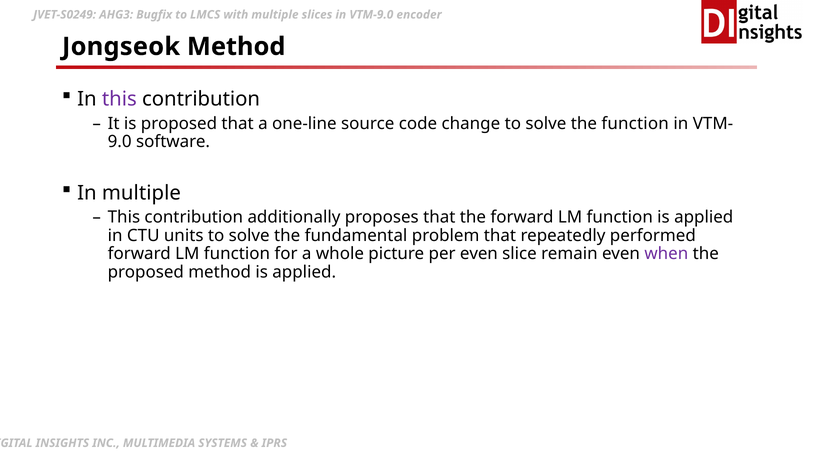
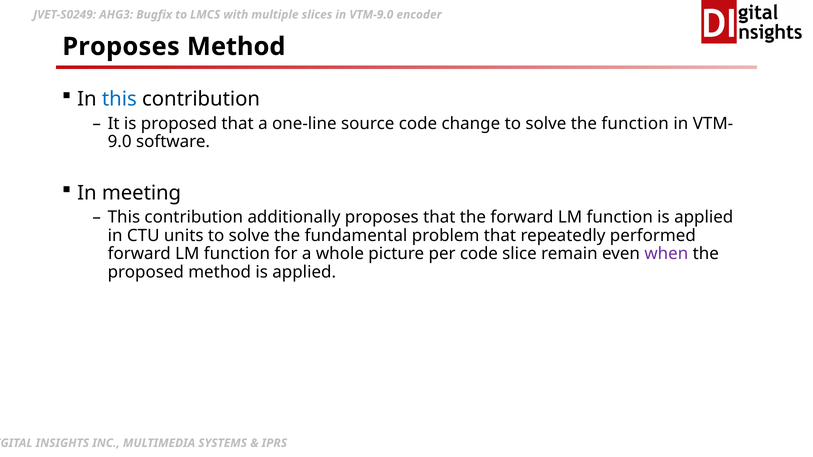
Jongseok: Jongseok -> Proposes (121, 47)
this colour: purple -> blue (119, 99)
In multiple: multiple -> meeting (141, 193)
per even: even -> code (479, 254)
